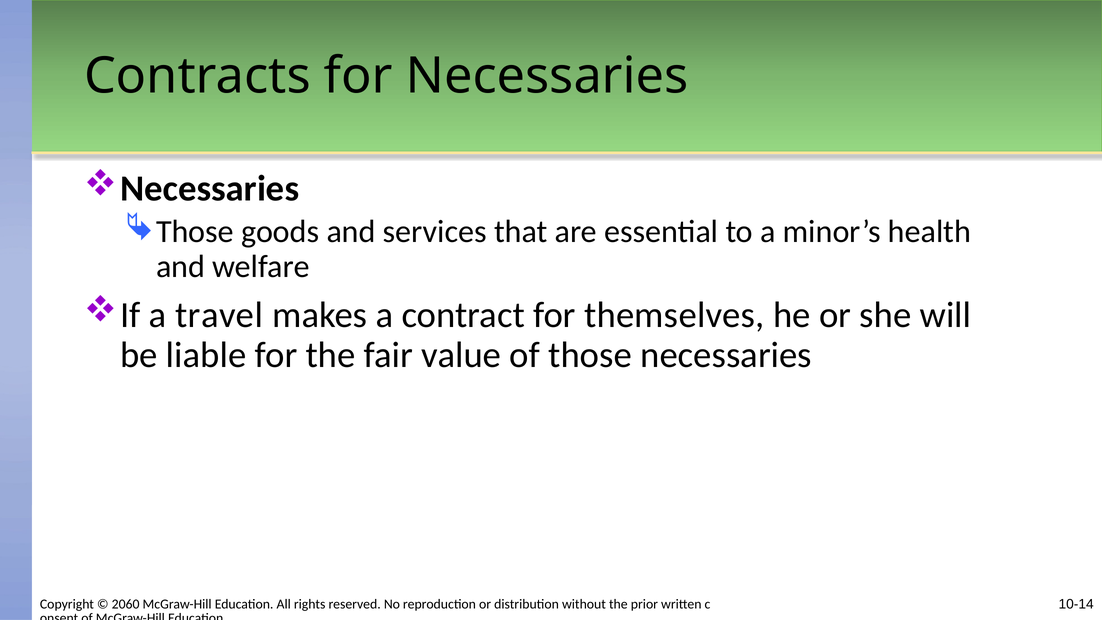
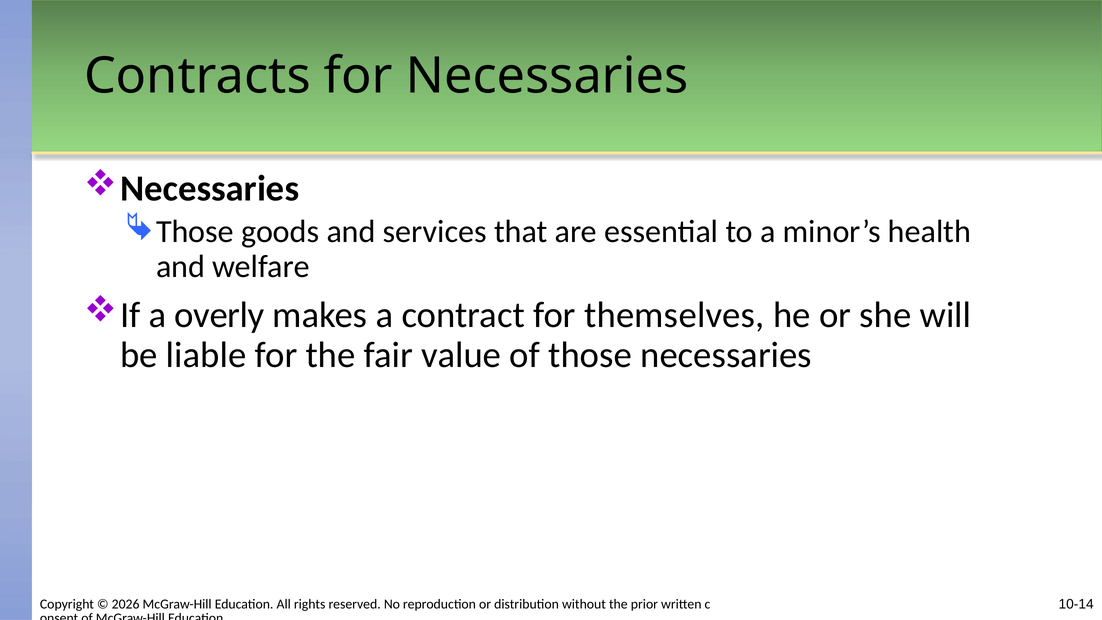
travel: travel -> overly (219, 315)
2060: 2060 -> 2026 (126, 604)
